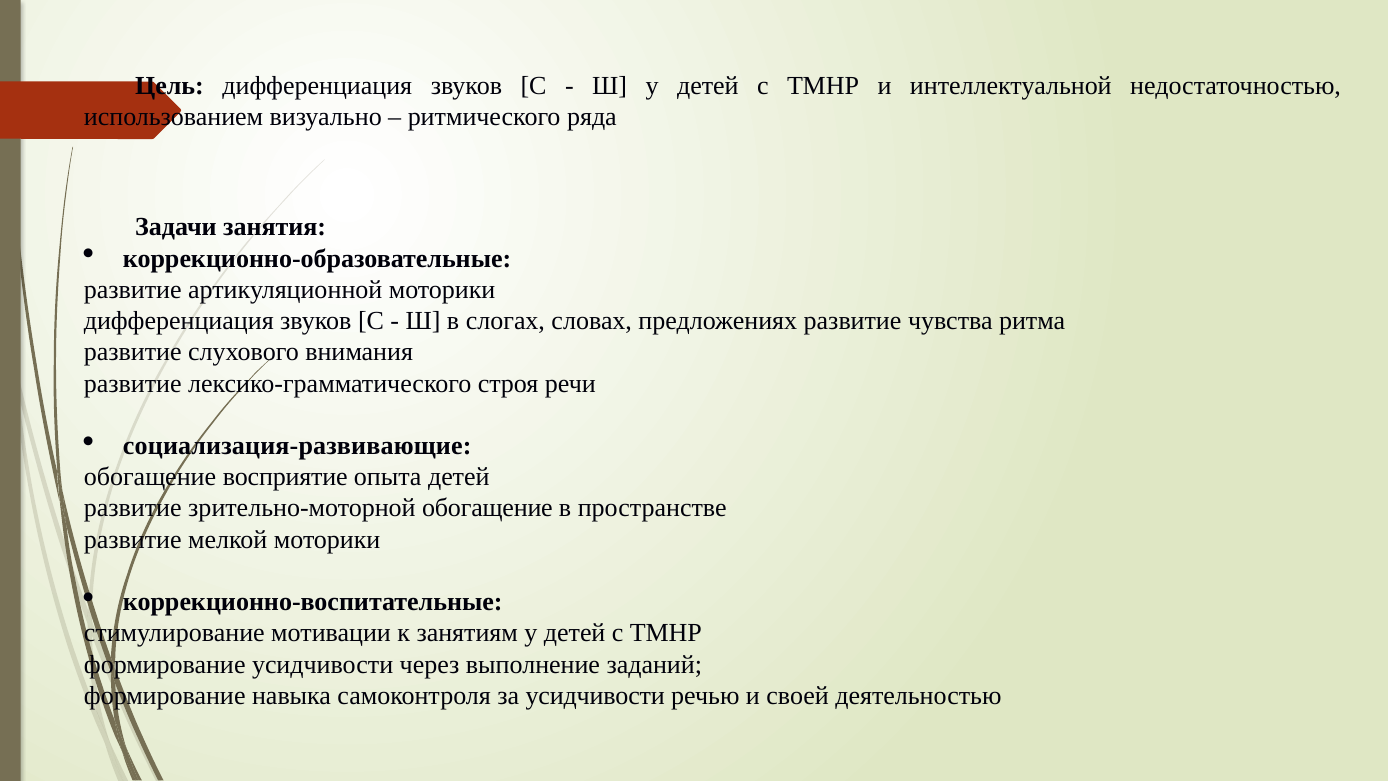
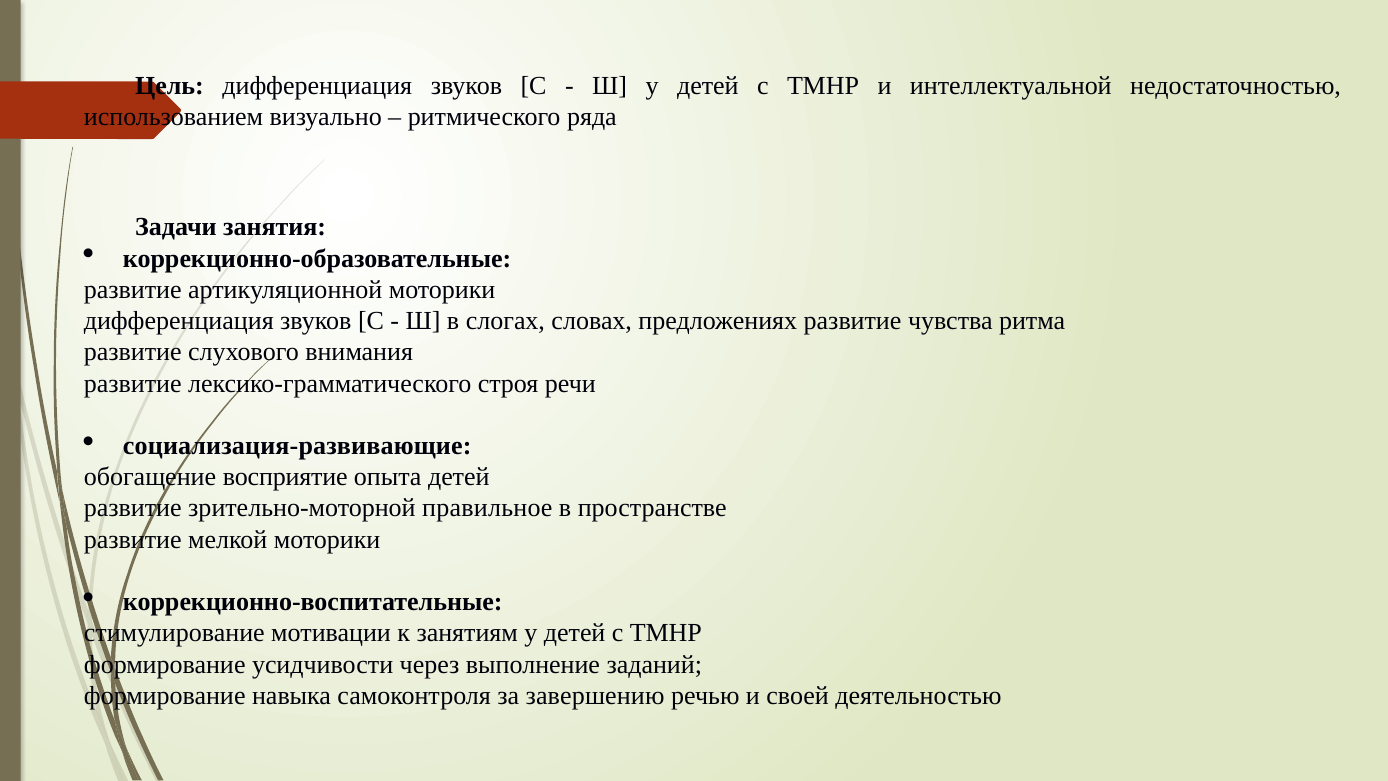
зрительно-моторной обогащение: обогащение -> правильное (487, 508)
за усидчивости: усидчивости -> завершению (595, 696)
